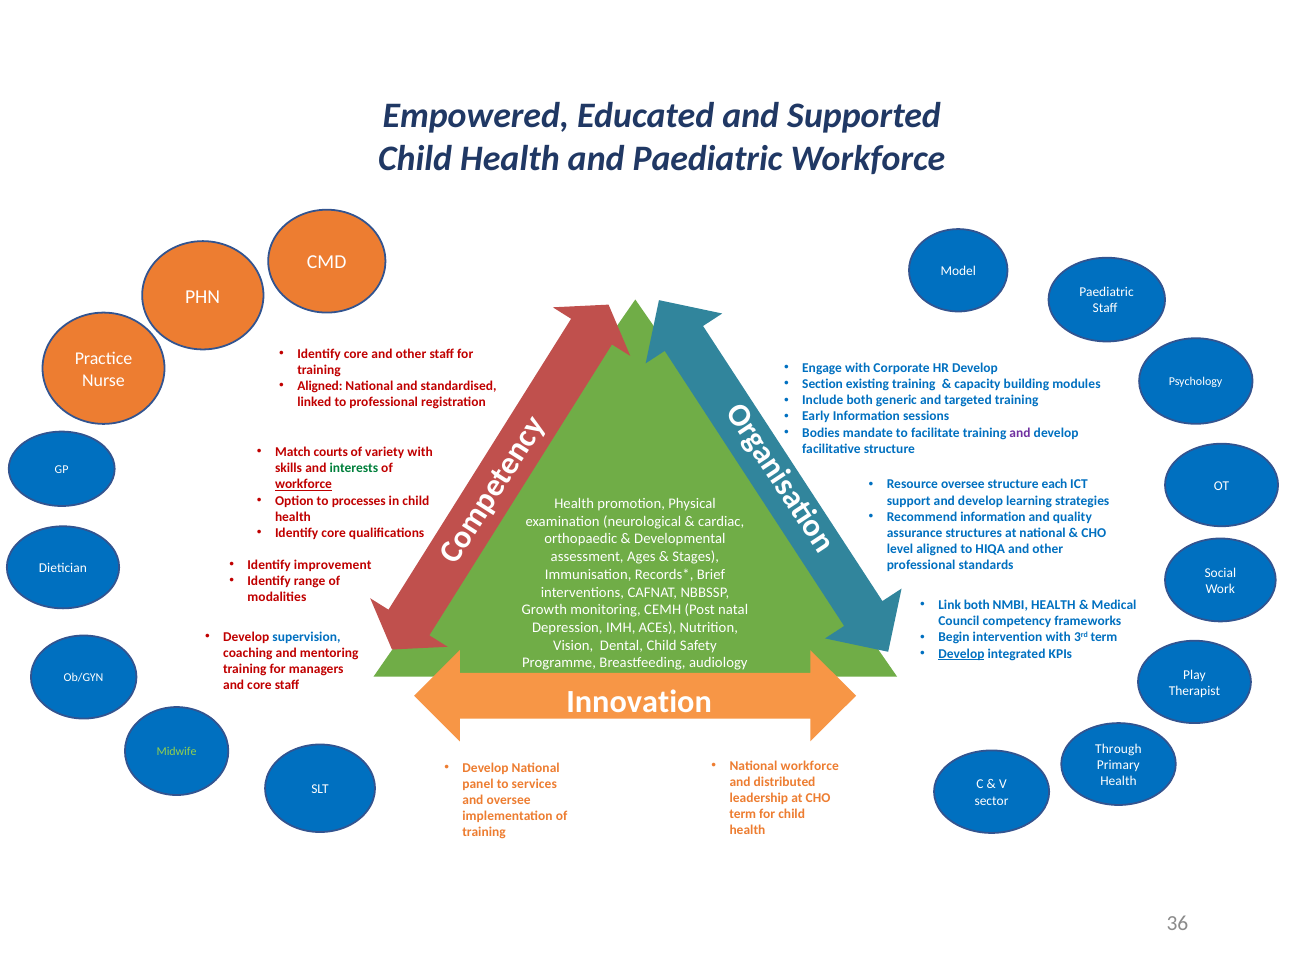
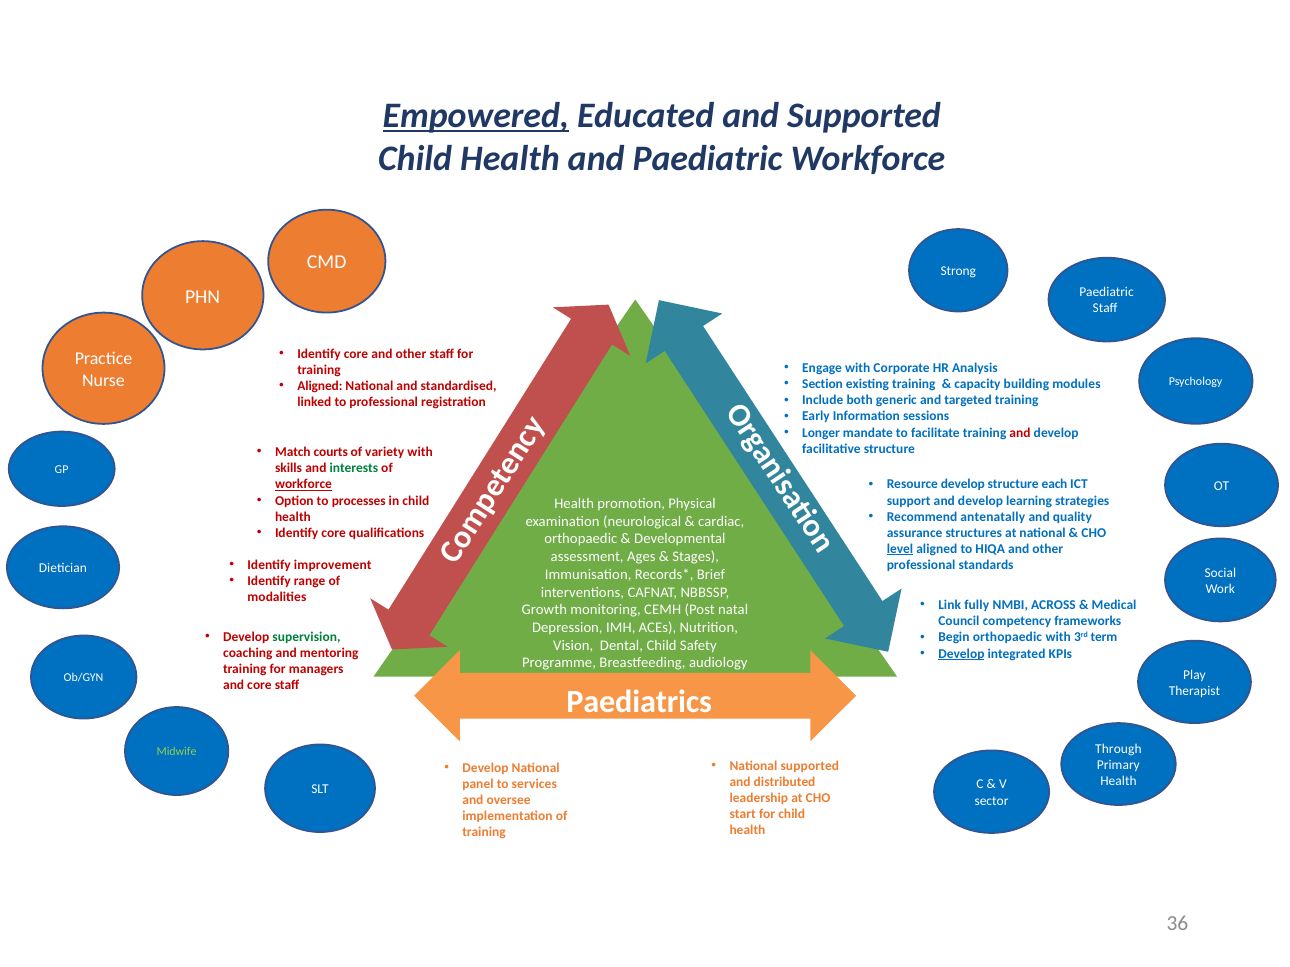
Empowered underline: none -> present (476, 115)
Model: Model -> Strong (958, 271)
HR Develop: Develop -> Analysis (975, 368)
Bodies: Bodies -> Longer (821, 433)
and colour: purple -> red (1020, 433)
Resource oversee: oversee -> develop (963, 485)
Recommend information: information -> antenatally (993, 517)
level underline: none -> present (900, 549)
Link both: both -> fully (977, 606)
NMBI HEALTH: HEALTH -> ACROSS (1053, 606)
supervision colour: blue -> green (306, 637)
Begin intervention: intervention -> orthopaedic (1007, 638)
Innovation: Innovation -> Paediatrics (639, 702)
National workforce: workforce -> supported (810, 766)
term: term -> start (743, 815)
